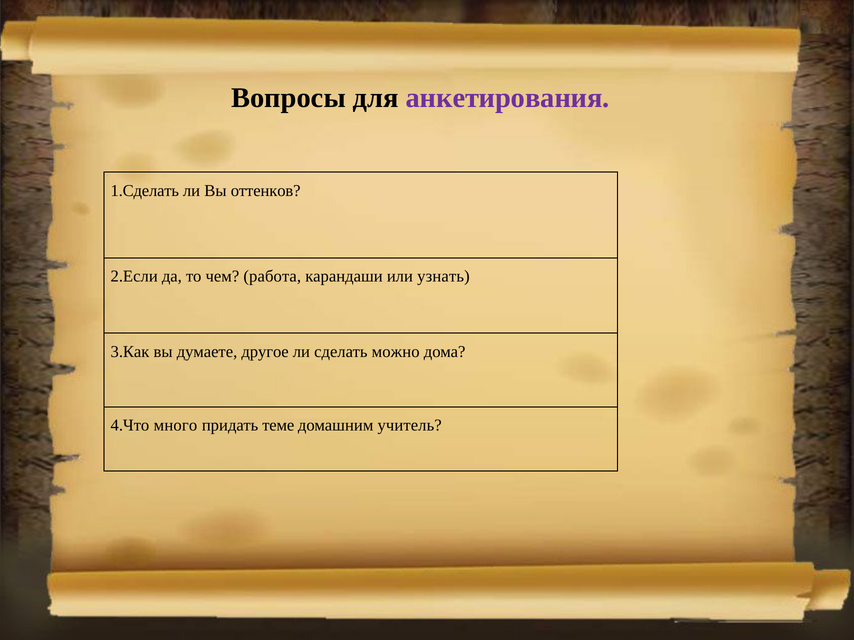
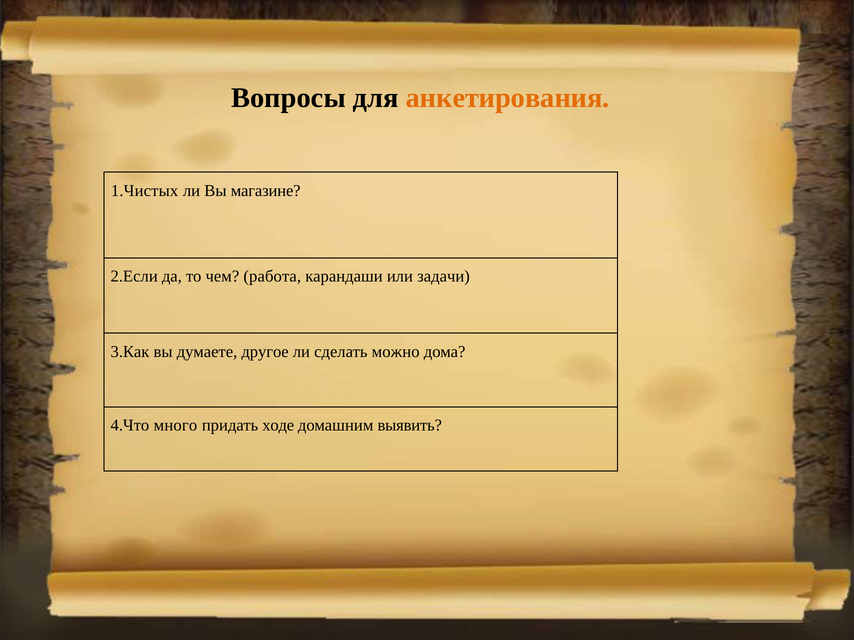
анкетирования colour: purple -> orange (508, 98)
1.Сделать: 1.Сделать -> 1.Чистых (145, 191)
оттенков: оттенков -> магазине (266, 191)
узнать: узнать -> задачи (444, 277)
теме: теме -> ходе (278, 426)
учитель: учитель -> выявить (410, 426)
